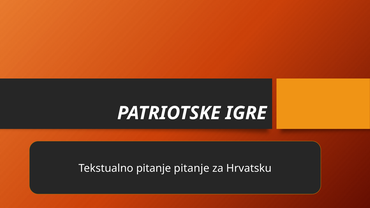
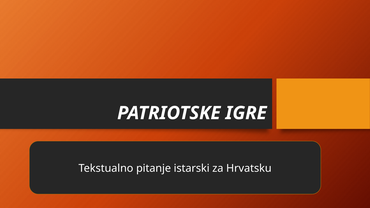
pitanje pitanje: pitanje -> istarski (192, 168)
